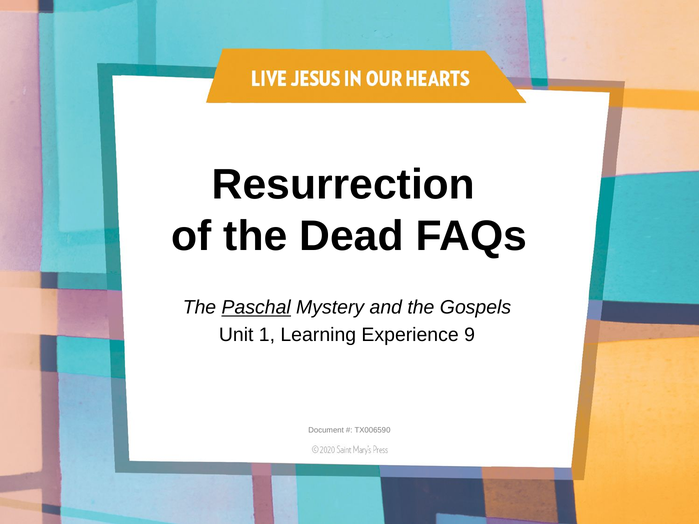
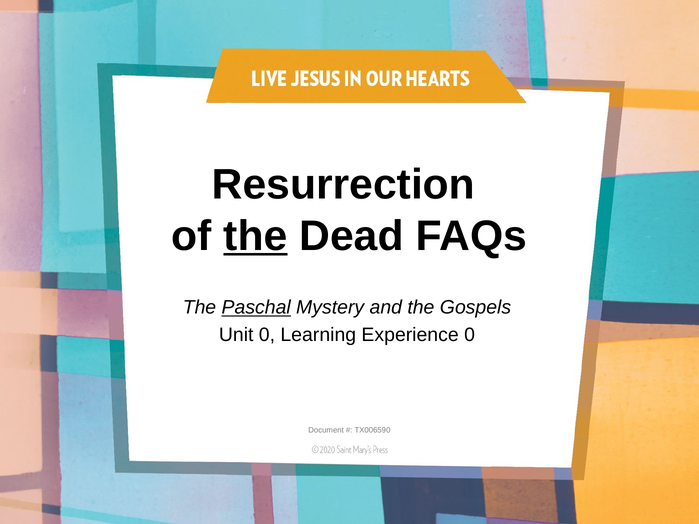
the underline: none -> present (255, 236)
Unit 1: 1 -> 0 (267, 335)
Experience 9: 9 -> 0 (470, 335)
